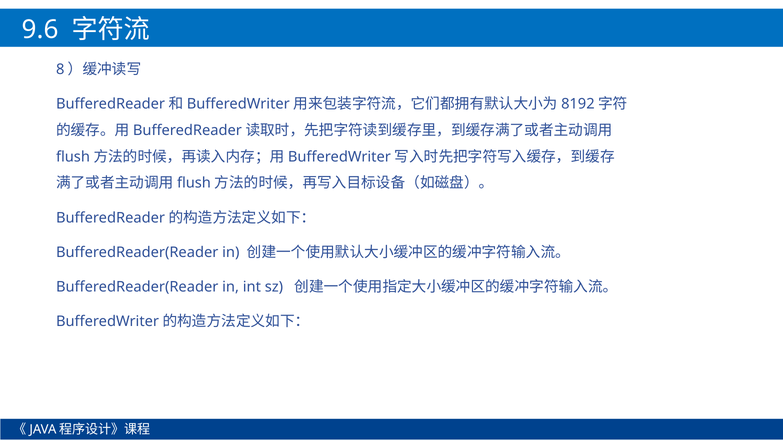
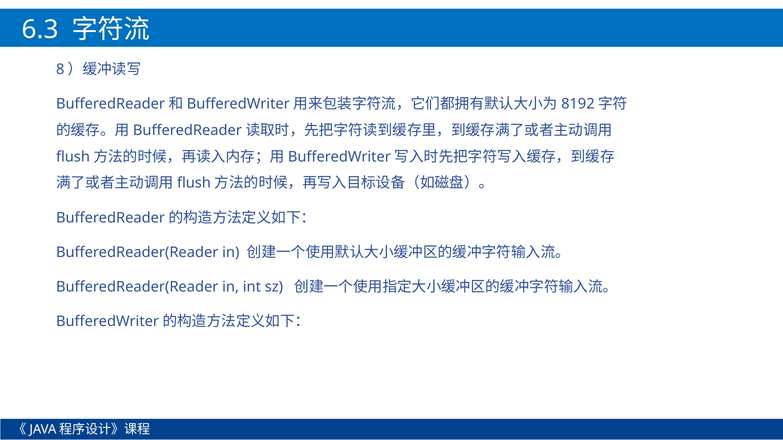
9.6: 9.6 -> 6.3 (40, 30)
